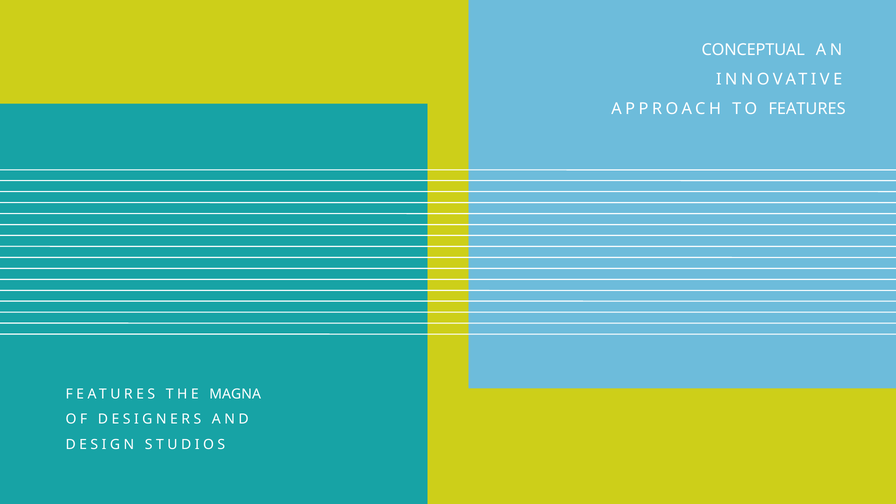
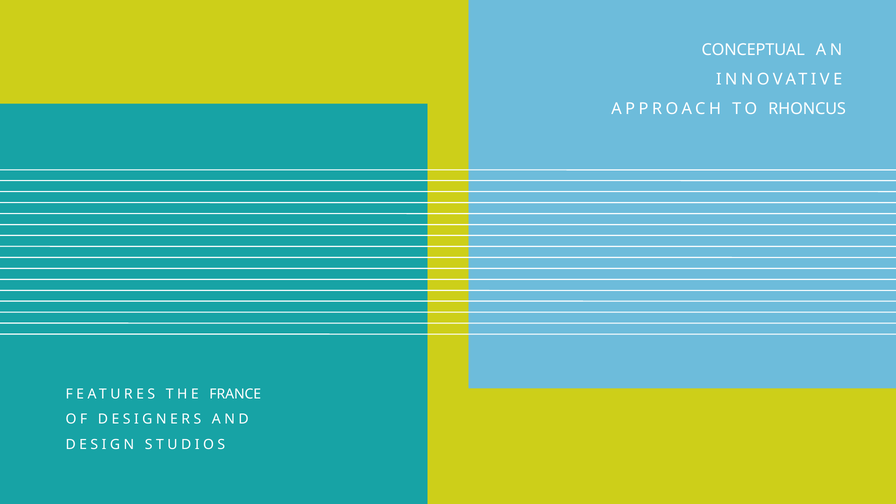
FEATURES: FEATURES -> RHONCUS (807, 109)
MAGNA: MAGNA -> FRANCE (235, 394)
